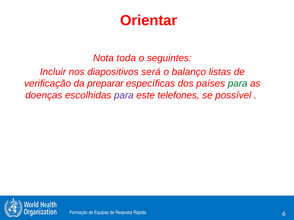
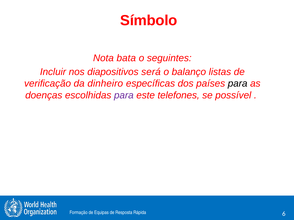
Orientar: Orientar -> Símbolo (149, 20)
toda: toda -> bata (126, 58)
preparar: preparar -> dinheiro (105, 84)
para colour: green -> black (238, 84)
